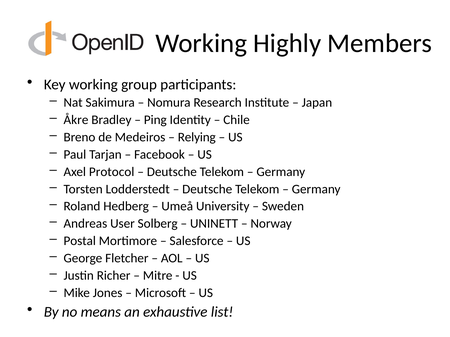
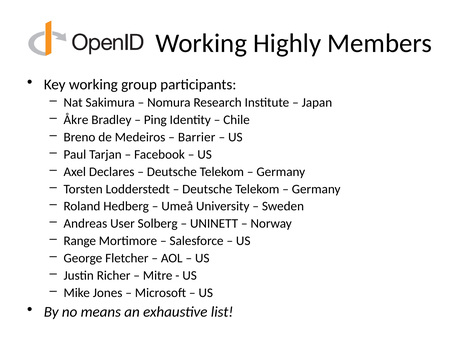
Relying: Relying -> Barrier (197, 137)
Protocol: Protocol -> Declares (112, 172)
Postal: Postal -> Range (80, 241)
